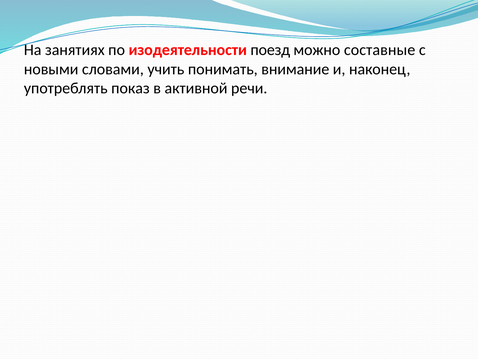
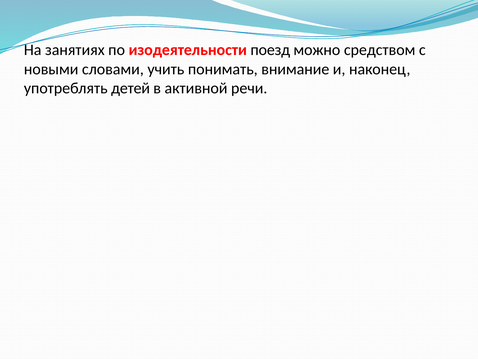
составные: составные -> средством (380, 50)
показ: показ -> детей (131, 88)
